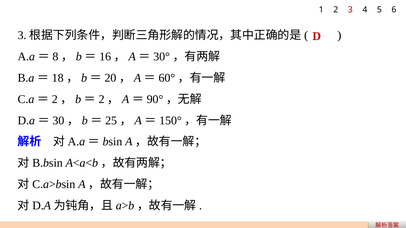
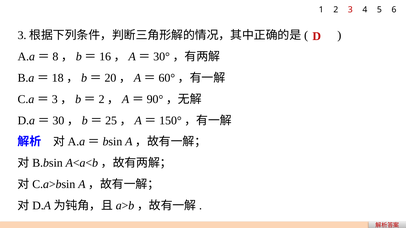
2: 2 -> 3 (55, 99)
